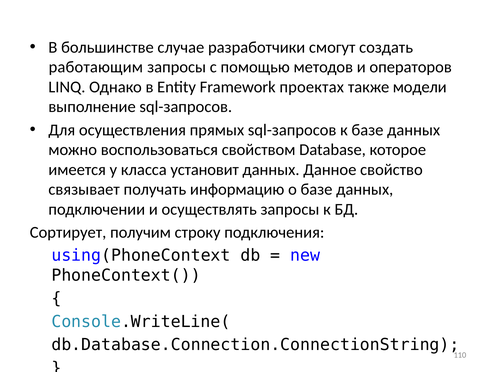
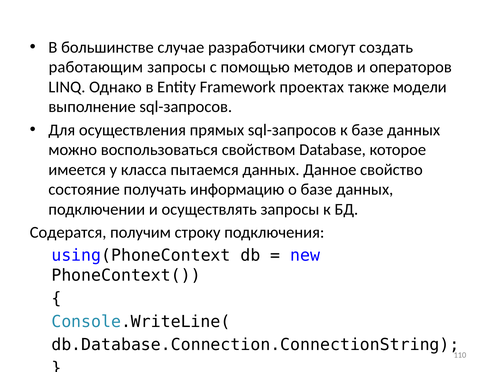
установит: установит -> пытаемся (205, 170)
связывает: связывает -> состояние (84, 189)
Сортирует: Сортирует -> Содератся (68, 232)
